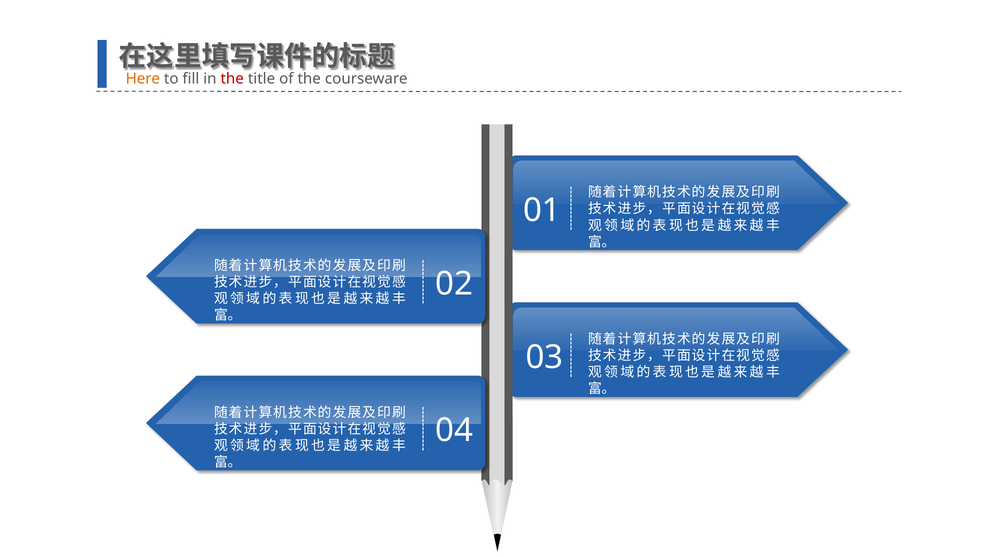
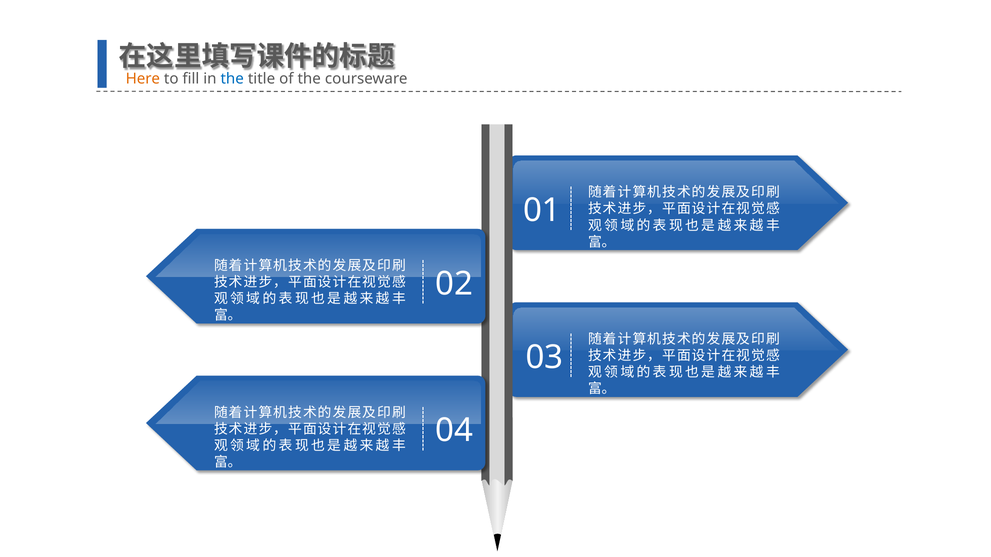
the colour: red -> blue (232, 79)
